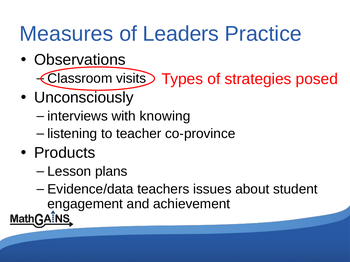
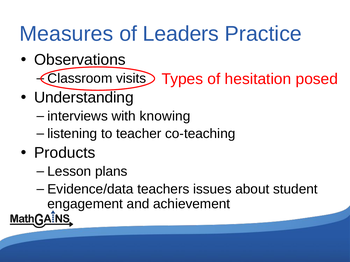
strategies: strategies -> hesitation (258, 79)
Unconsciously: Unconsciously -> Understanding (84, 98)
co-province: co-province -> co-teaching (200, 134)
